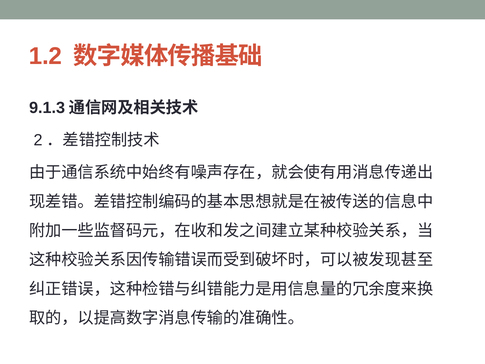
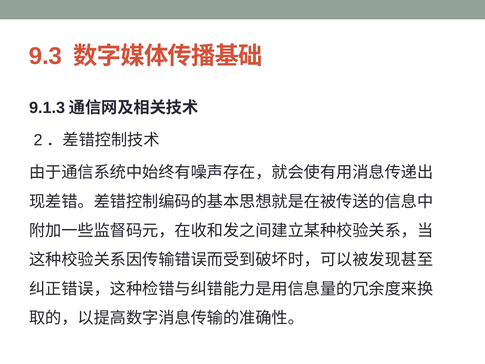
1.2: 1.2 -> 9.3 (45, 56)
